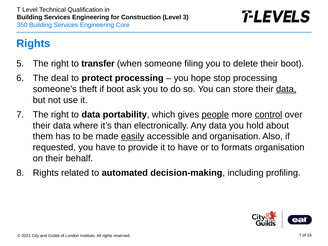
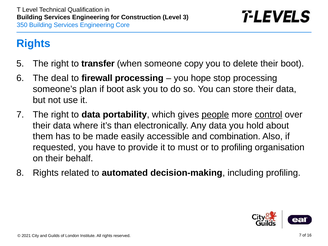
filing: filing -> copy (194, 64)
protect: protect -> firewall (97, 78)
theft: theft -> plan (88, 89)
data underline: present -> none (286, 89)
easily underline: present -> none (133, 136)
and organisation: organisation -> combination (235, 136)
to have: have -> must (188, 147)
to formats: formats -> profiling (237, 147)
